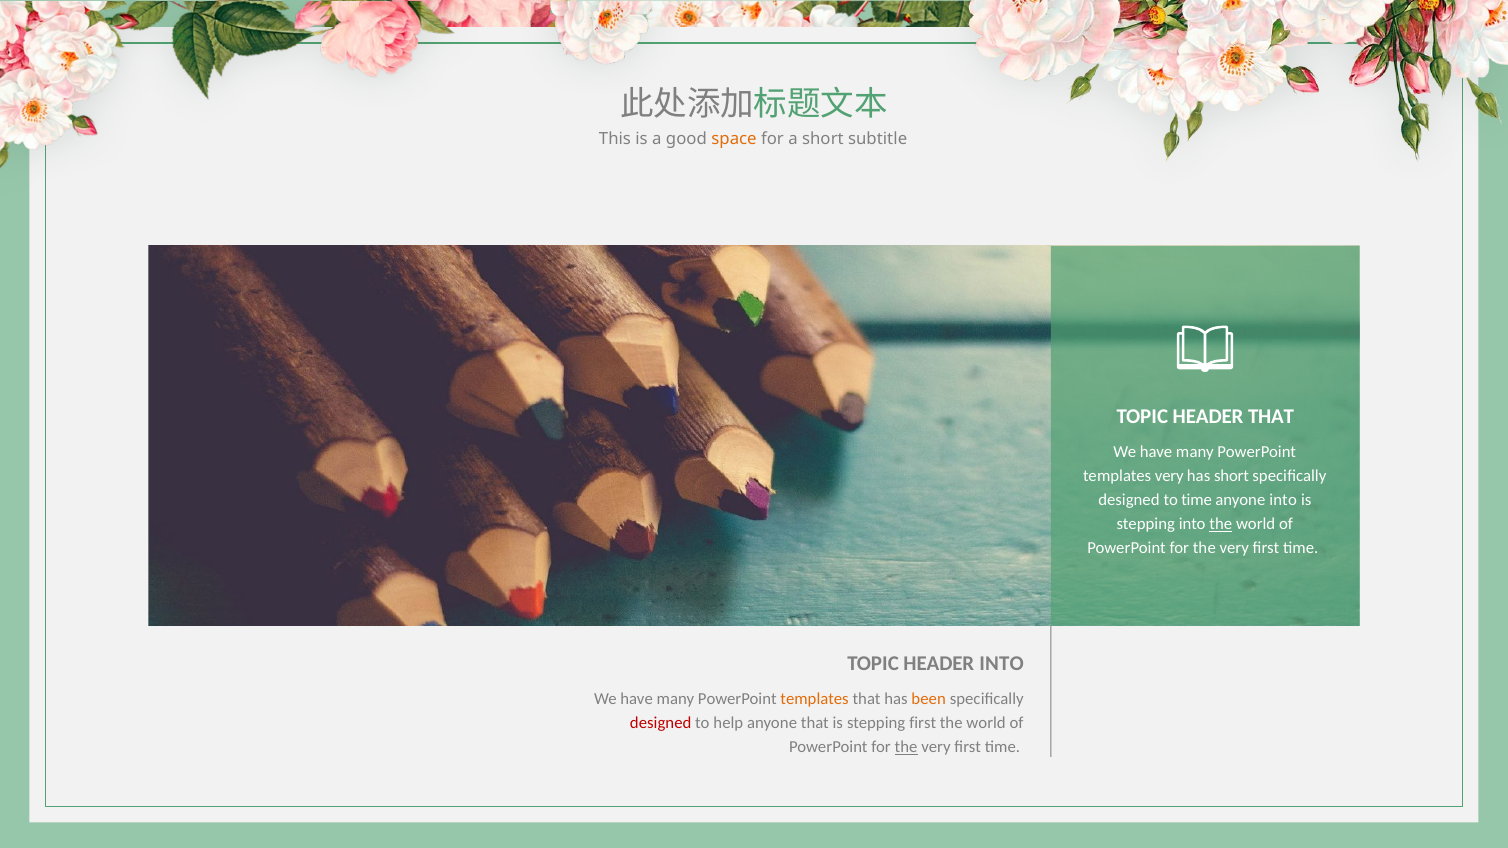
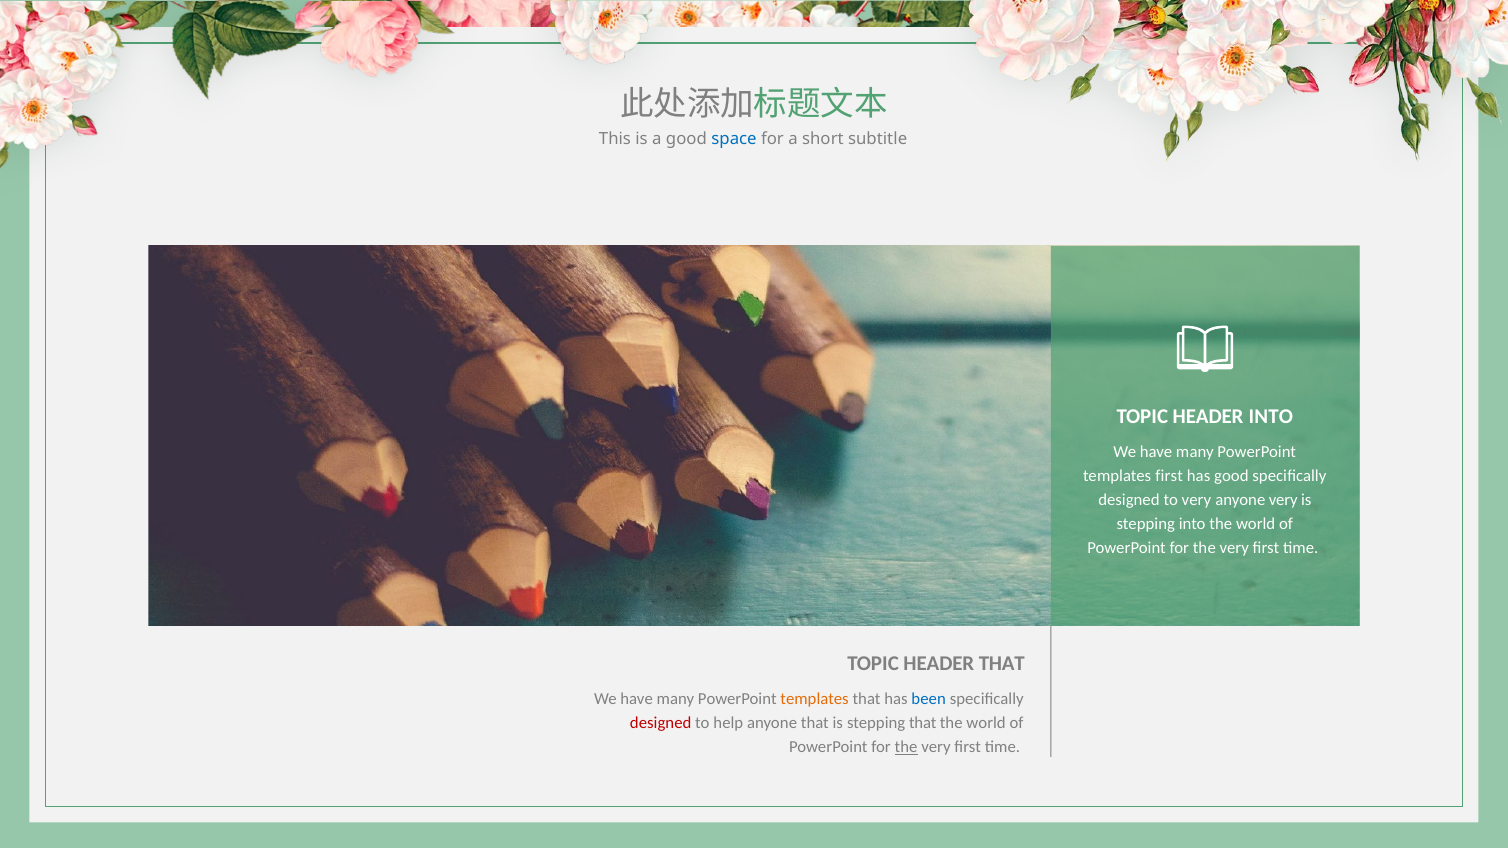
space colour: orange -> blue (734, 139)
HEADER THAT: THAT -> INTO (1271, 417)
templates very: very -> first (1169, 476)
has short: short -> good (1231, 476)
to time: time -> very (1196, 500)
anyone into: into -> very (1283, 500)
the underline: present -> none (1221, 524)
HEADER INTO: INTO -> THAT (1002, 664)
been colour: orange -> blue (929, 699)
stepping first: first -> that (923, 723)
